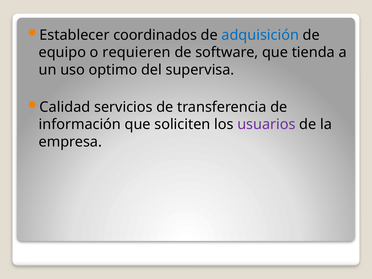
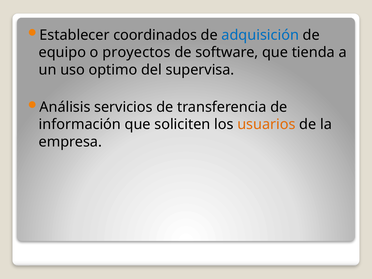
requieren: requieren -> proyectos (136, 52)
Calidad: Calidad -> Análisis (65, 107)
usuarios colour: purple -> orange (266, 124)
